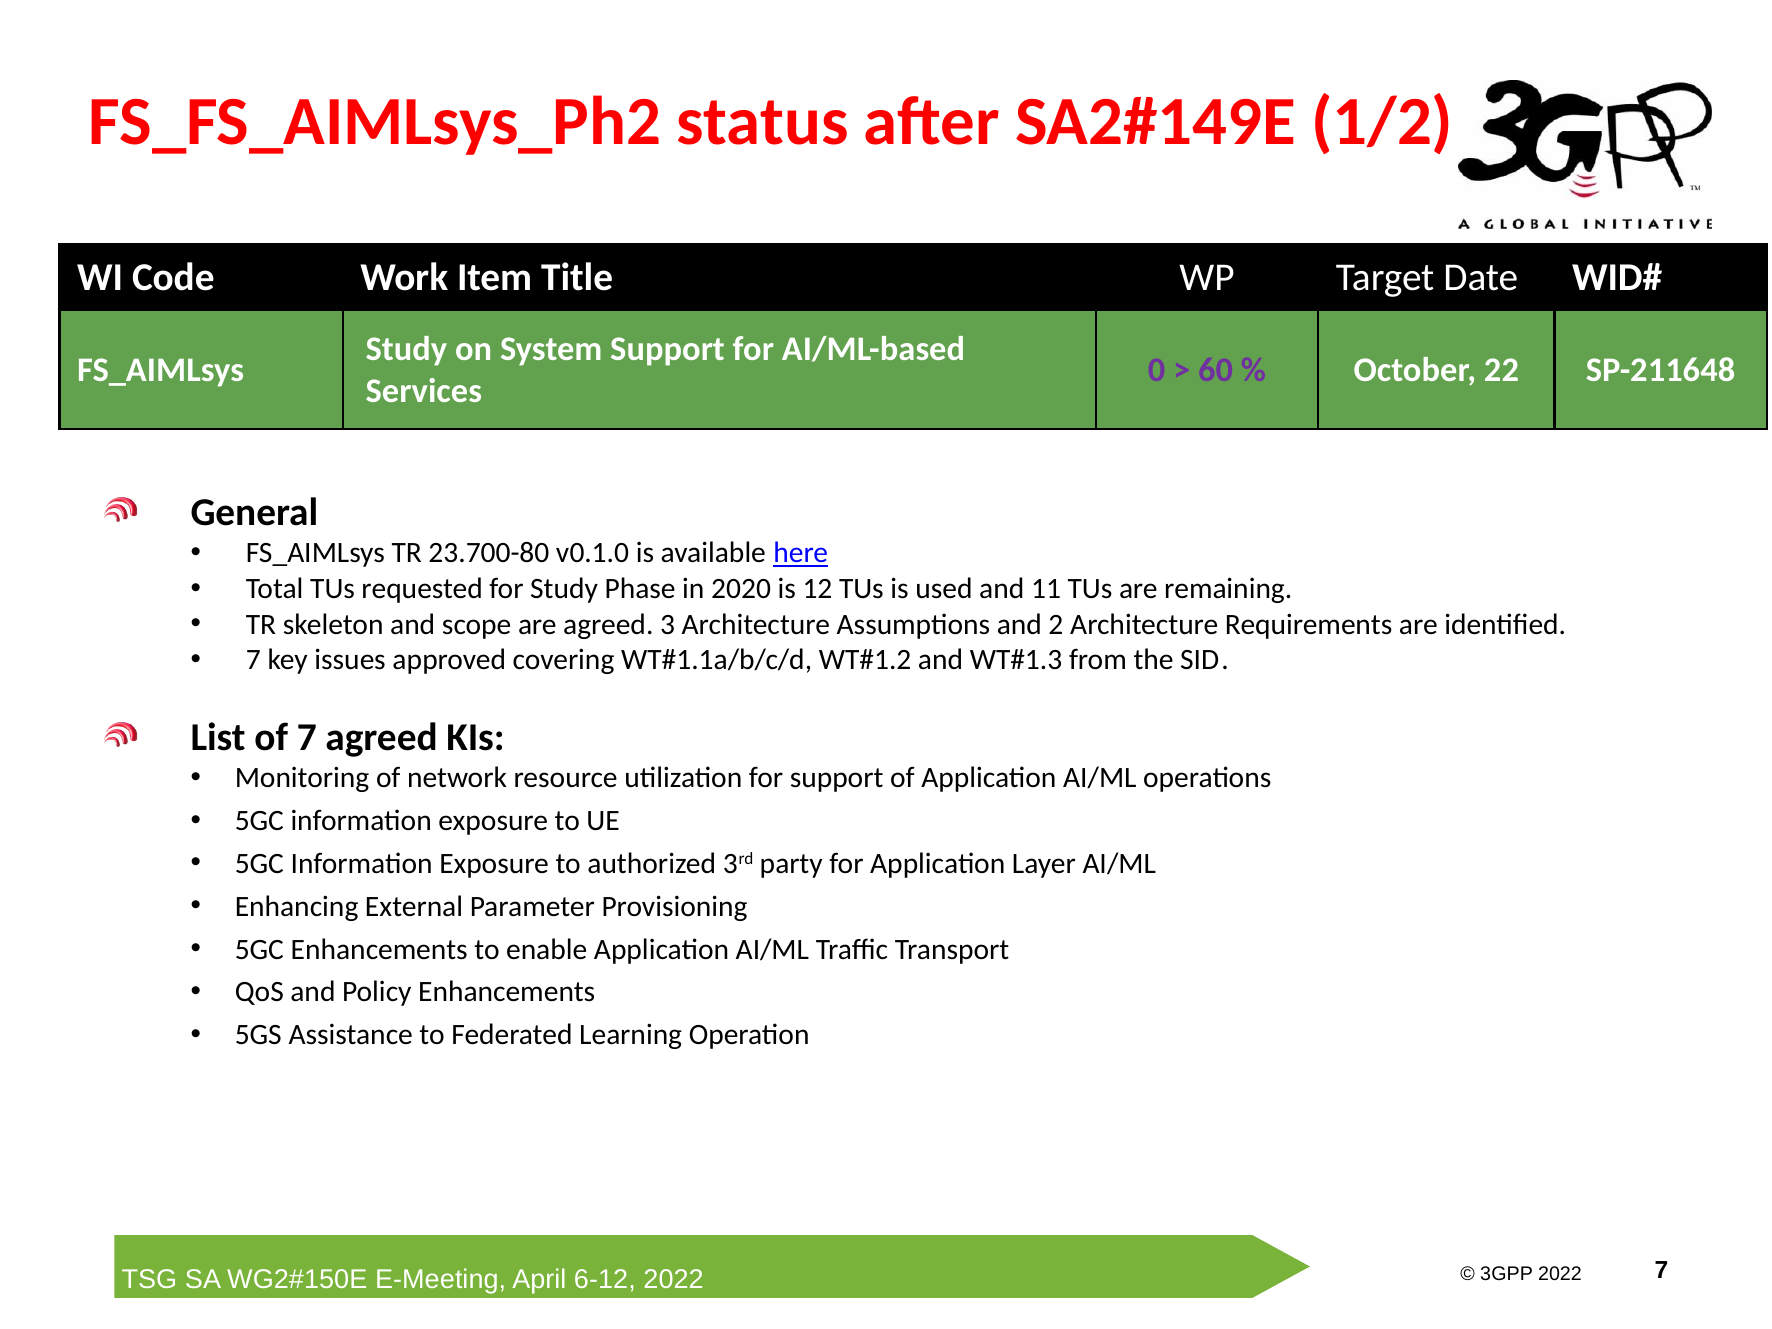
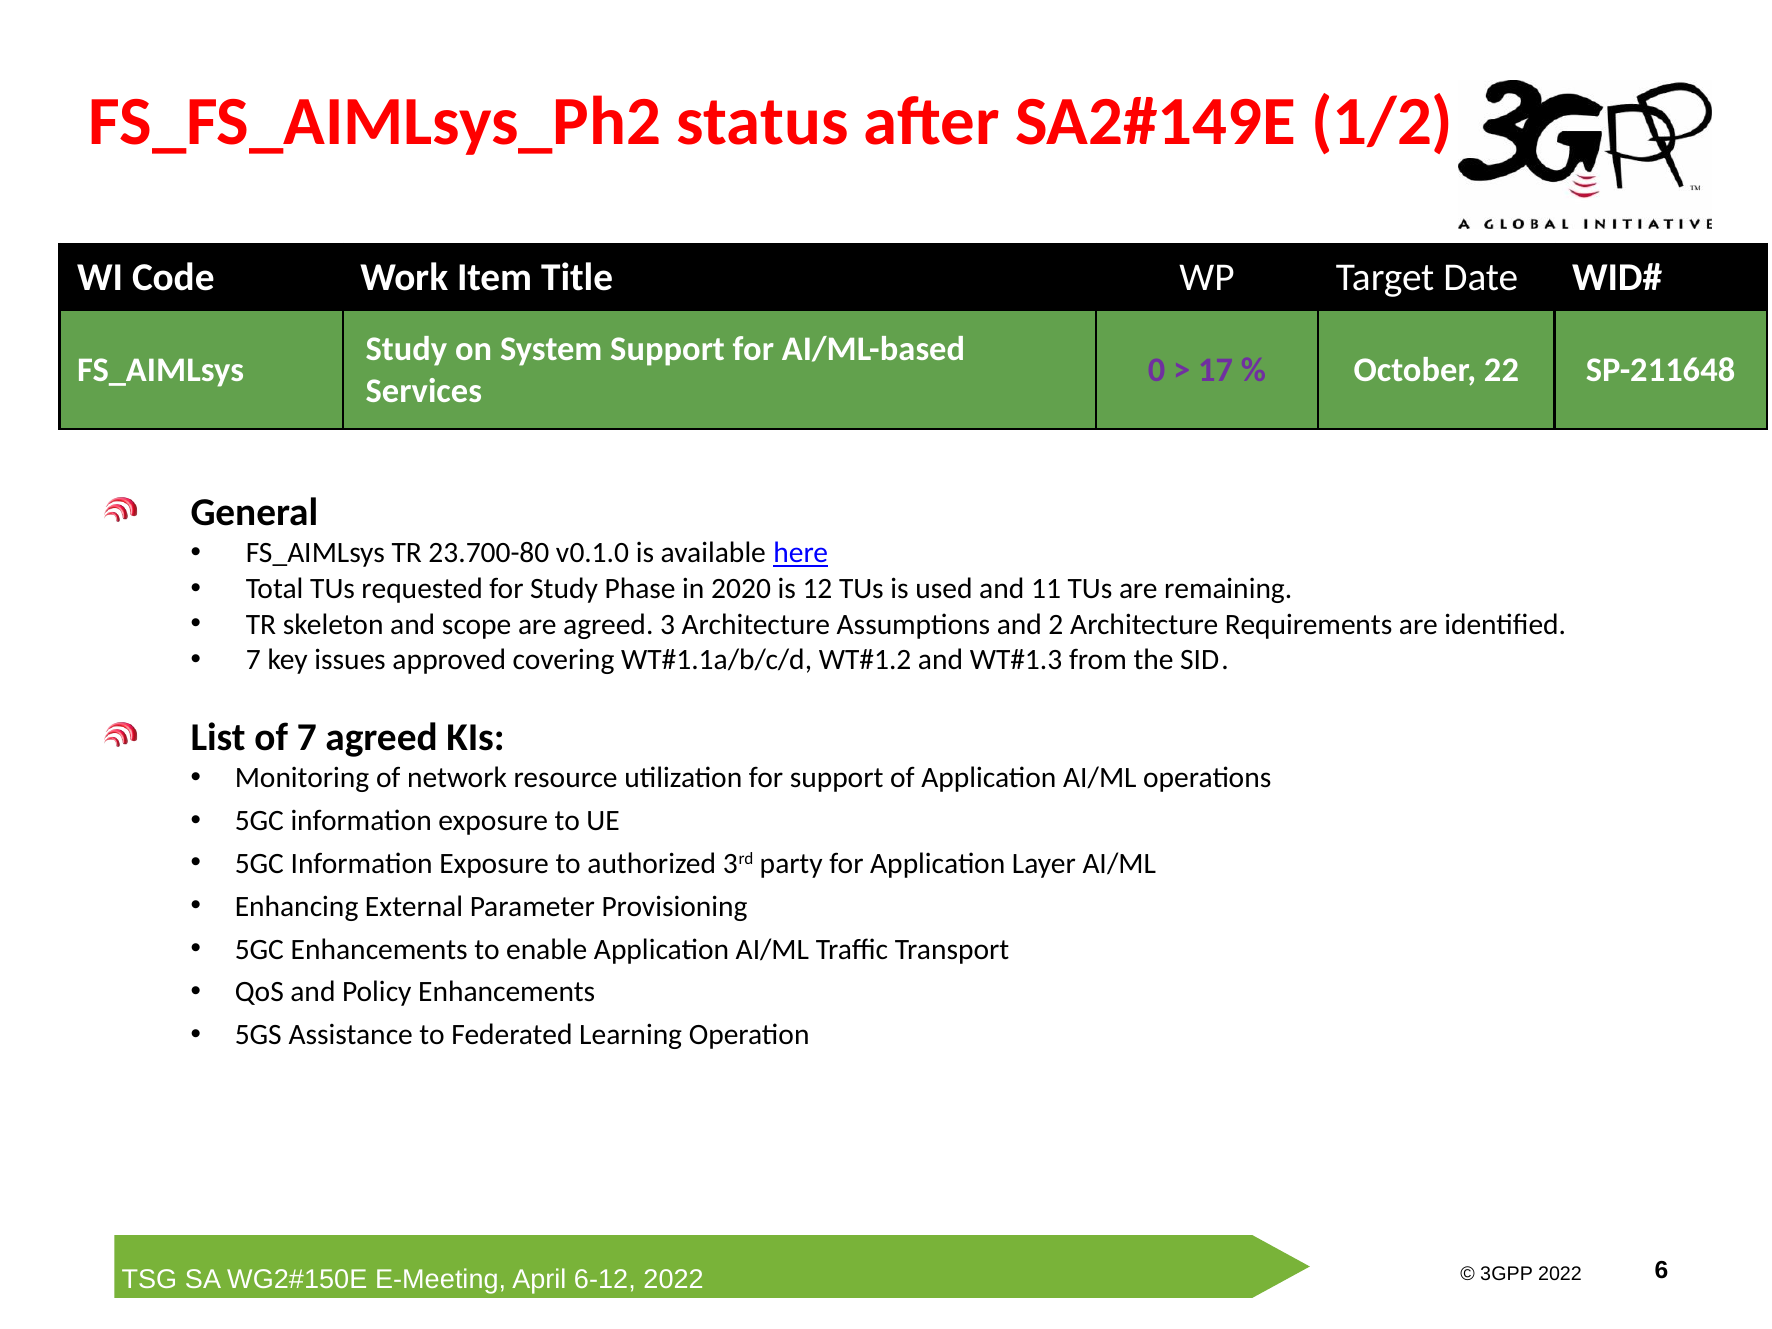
60: 60 -> 17 (1216, 370)
7: 7 -> 6 (1661, 1271)
